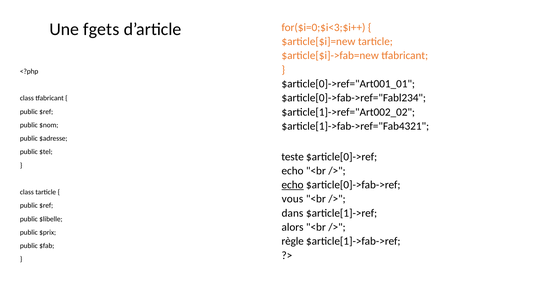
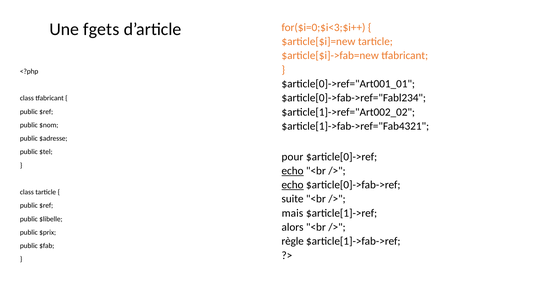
teste: teste -> pour (292, 157)
echo underline: none -> present (293, 171)
vous: vous -> suite (293, 199)
dans: dans -> mais (292, 213)
